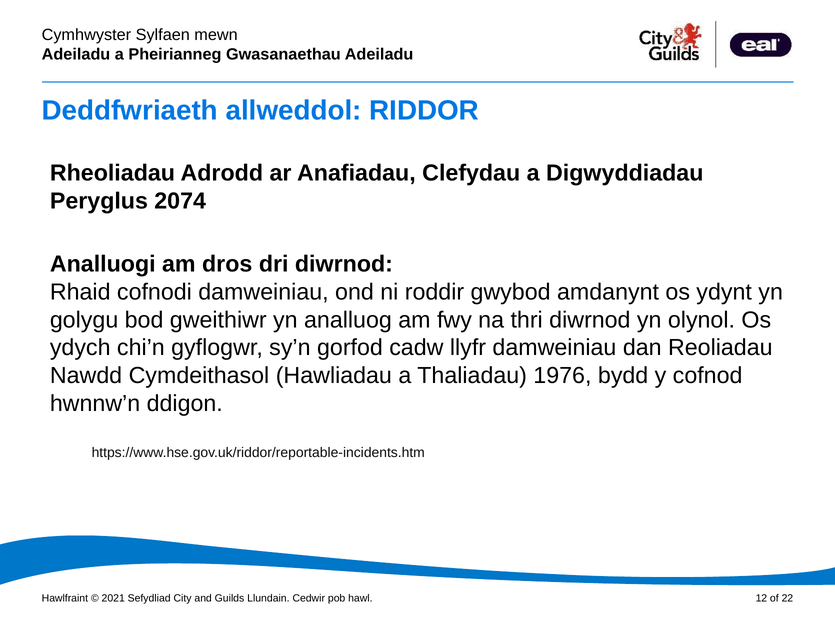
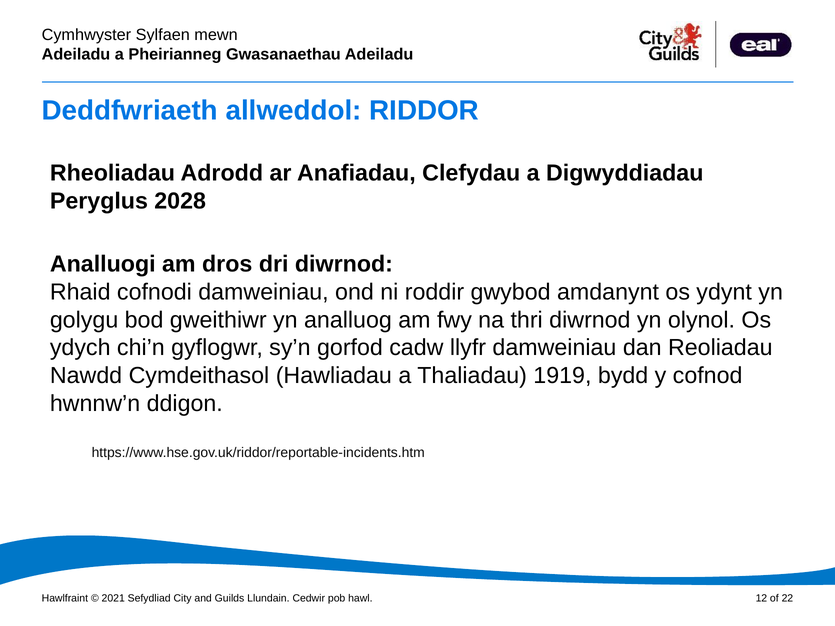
2074: 2074 -> 2028 (180, 201)
1976: 1976 -> 1919 (562, 376)
